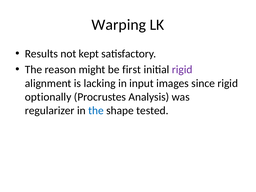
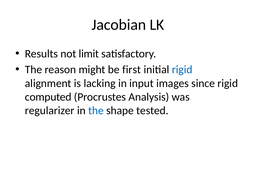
Warping: Warping -> Jacobian (119, 25)
kept: kept -> limit (89, 54)
rigid colour: purple -> blue (182, 70)
optionally: optionally -> computed (48, 97)
